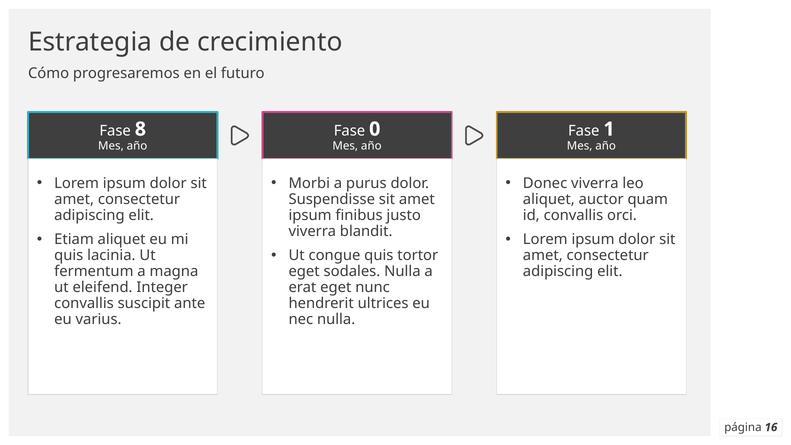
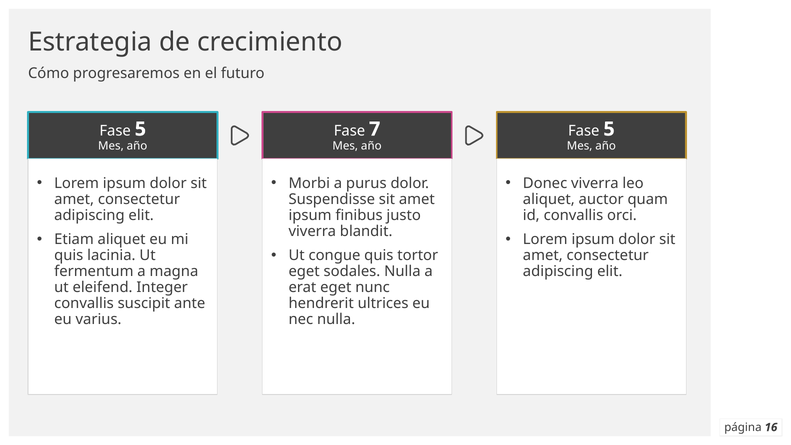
8: 8 -> 5 (140, 129)
0: 0 -> 7 (375, 129)
1: 1 -> 5 (609, 129)
